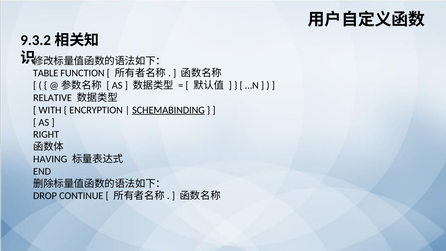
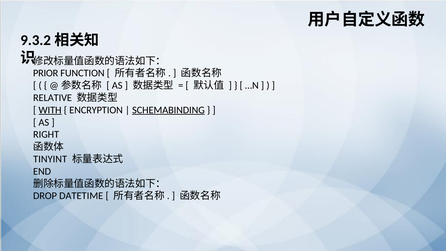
TABLE: TABLE -> PRIOR (46, 73)
WITH underline: none -> present (50, 110)
HAVING: HAVING -> TINYINT (50, 159)
CONTINUE: CONTINUE -> DATETIME (81, 196)
